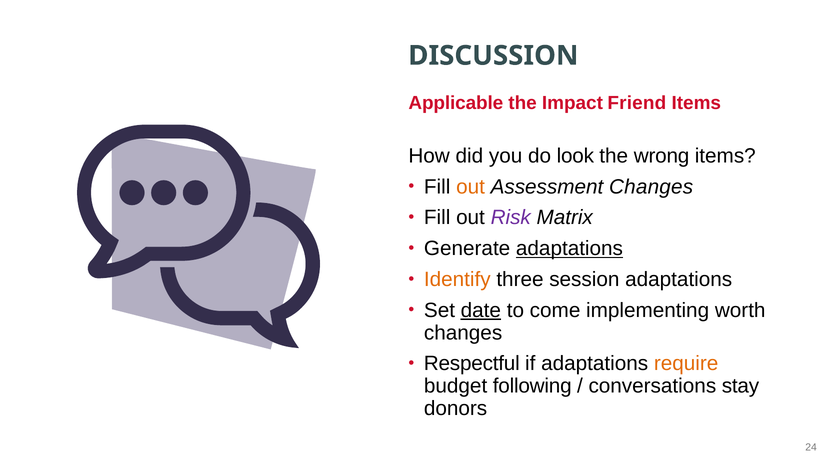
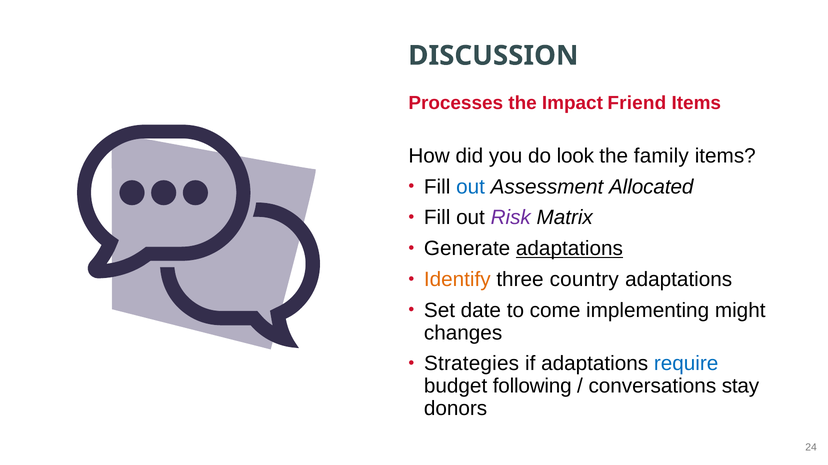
Applicable: Applicable -> Processes (456, 103)
wrong: wrong -> family (661, 156)
out colour: orange -> blue (471, 187)
Assessment Changes: Changes -> Allocated (651, 187)
session: session -> country (584, 280)
date underline: present -> none (481, 311)
worth: worth -> might (740, 311)
Respectful: Respectful -> Strategies (472, 364)
require colour: orange -> blue (686, 364)
